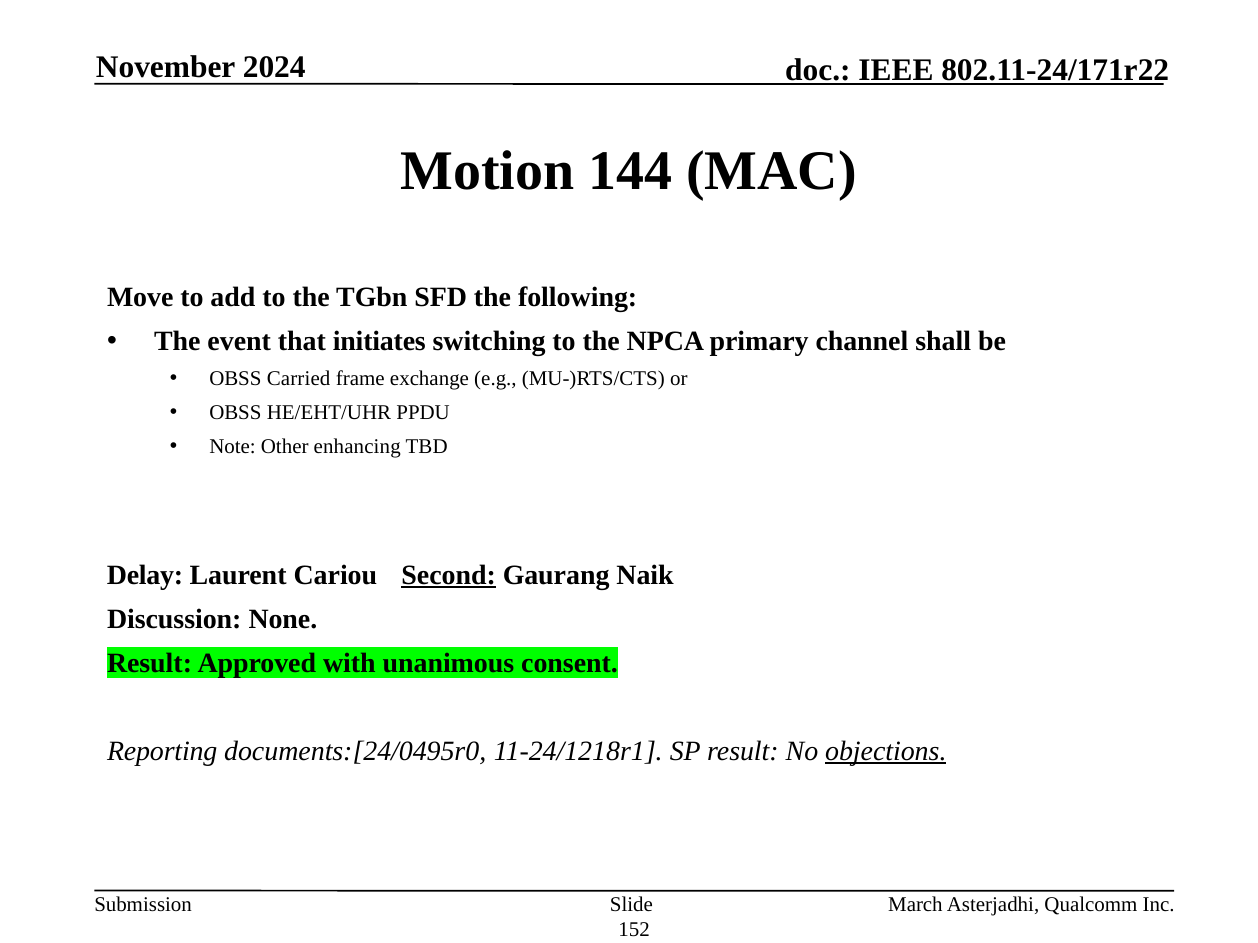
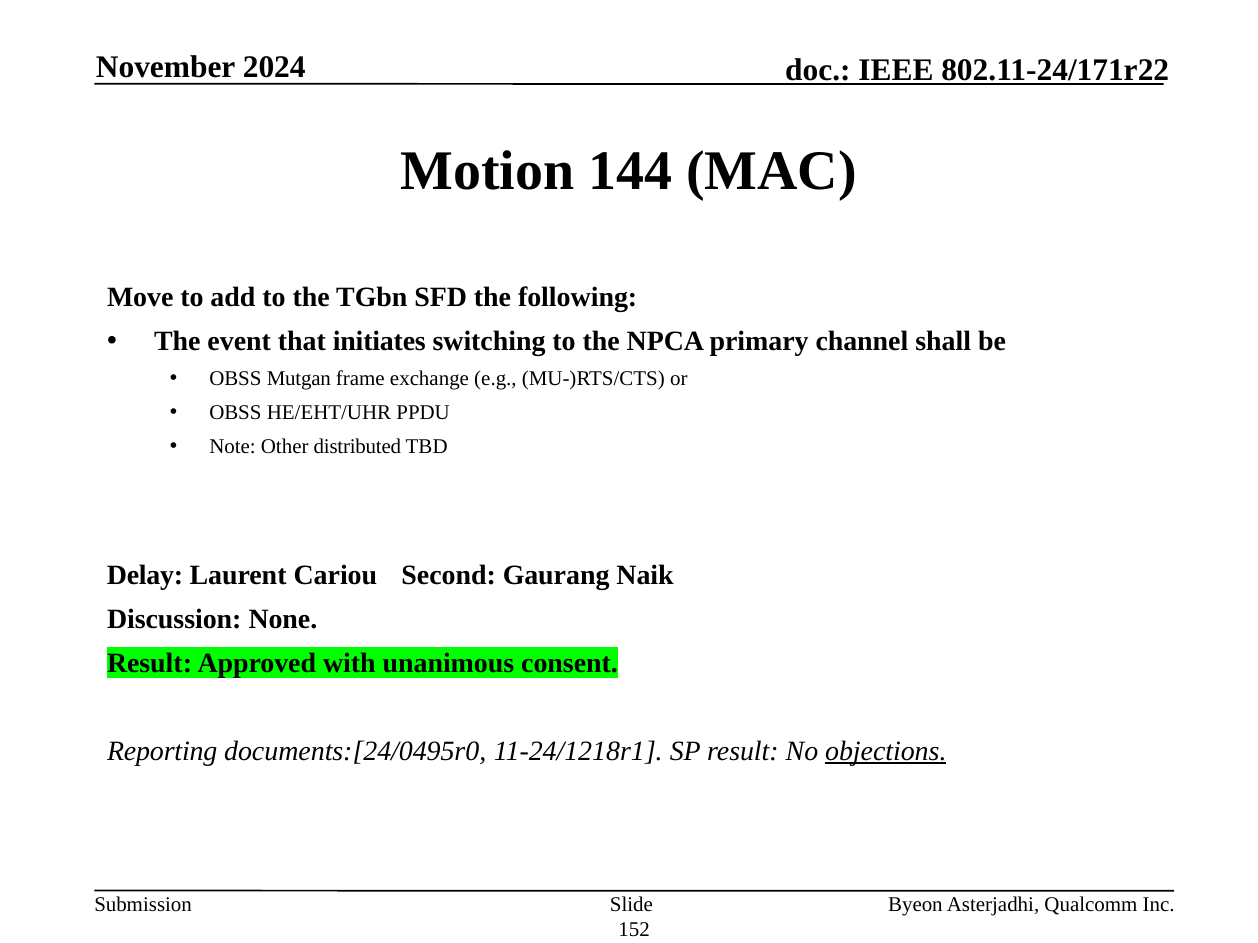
Carried: Carried -> Mutgan (299, 379)
enhancing: enhancing -> distributed (357, 447)
Second underline: present -> none (449, 575)
March: March -> Byeon (915, 905)
